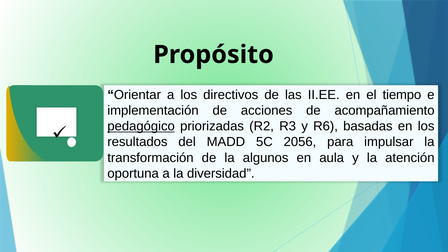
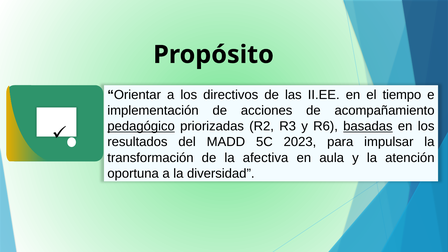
basadas underline: none -> present (368, 126)
2056: 2056 -> 2023 (300, 142)
algunos: algunos -> afectiva (266, 158)
